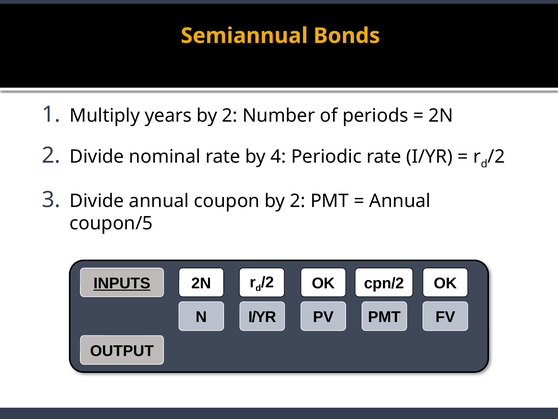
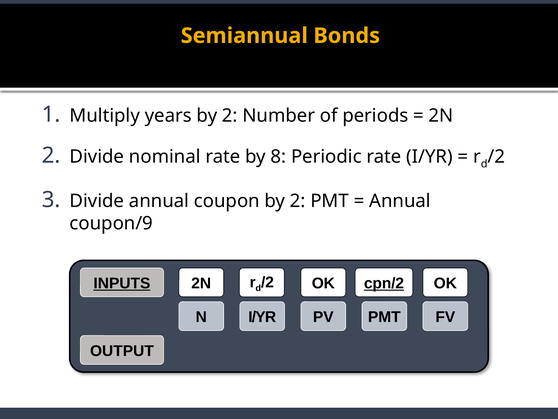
4: 4 -> 8 (278, 157)
coupon/5: coupon/5 -> coupon/9 (111, 223)
cpn/2 underline: none -> present (384, 283)
